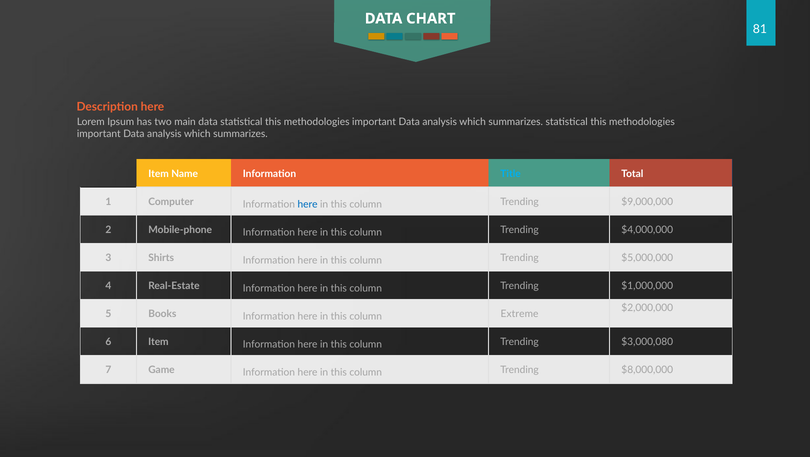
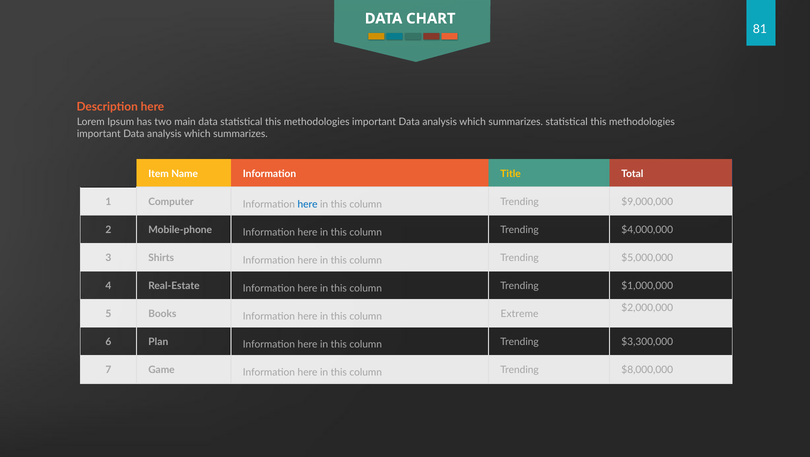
Title colour: light blue -> yellow (511, 174)
6 Item: Item -> Plan (158, 342)
$3,000,080: $3,000,080 -> $3,300,000 (647, 342)
